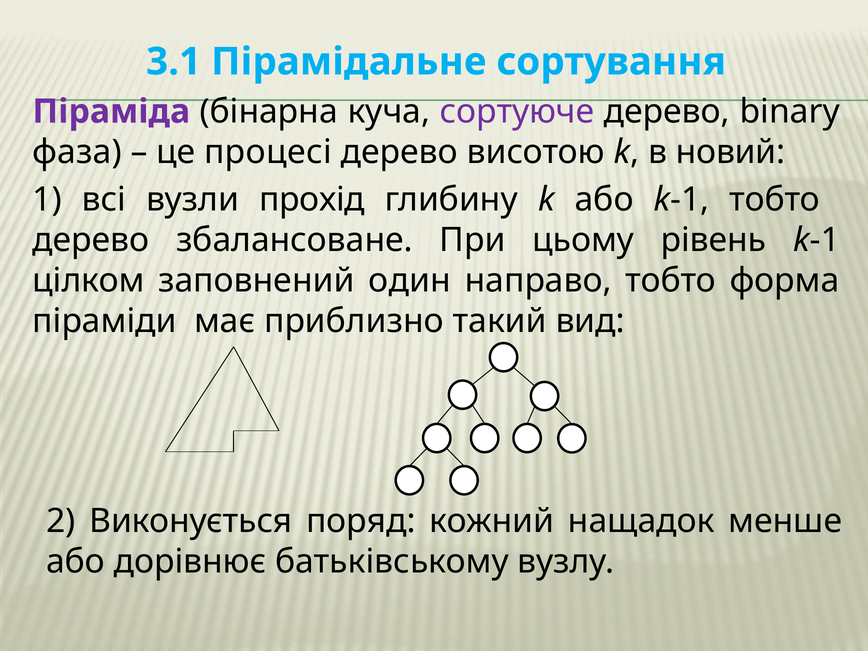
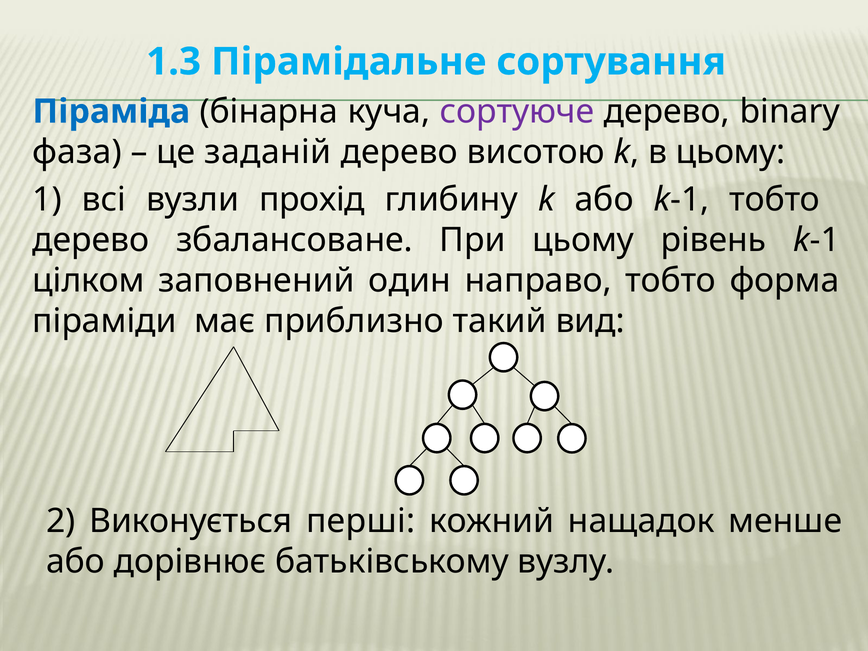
3.1: 3.1 -> 1.3 (174, 62)
Піраміда colour: purple -> blue (111, 112)
процесі: процесі -> заданій (268, 152)
в новий: новий -> цьому (731, 152)
поряд: поряд -> перші (361, 521)
